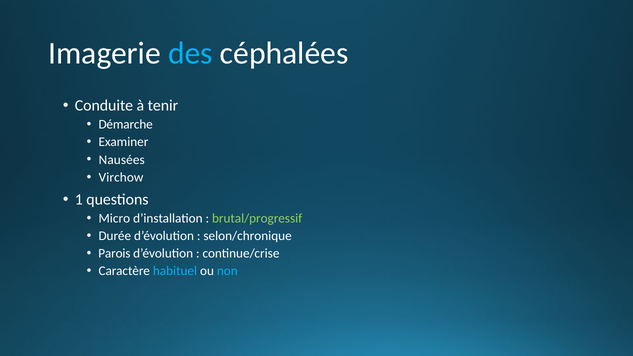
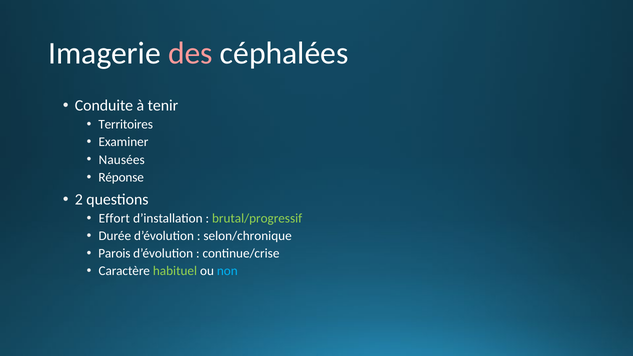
des colour: light blue -> pink (190, 53)
Démarche: Démarche -> Territoires (126, 125)
Virchow: Virchow -> Réponse (121, 177)
1: 1 -> 2 (79, 199)
Micro: Micro -> Effort (114, 218)
habituel colour: light blue -> light green (175, 271)
